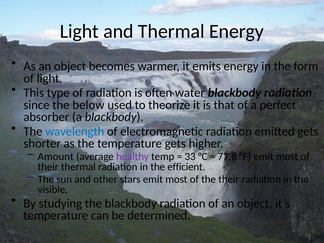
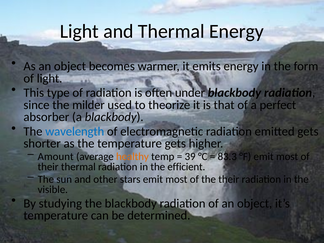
water: water -> under (190, 93)
below: below -> milder (88, 105)
healthy colour: purple -> orange (132, 156)
33: 33 -> 39 (190, 156)
77.8: 77.8 -> 83.3 (227, 156)
